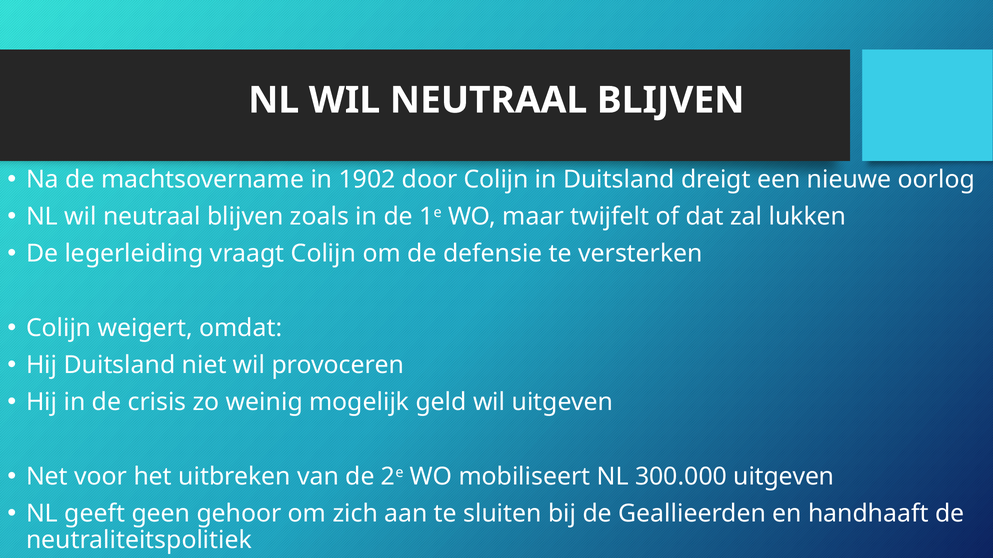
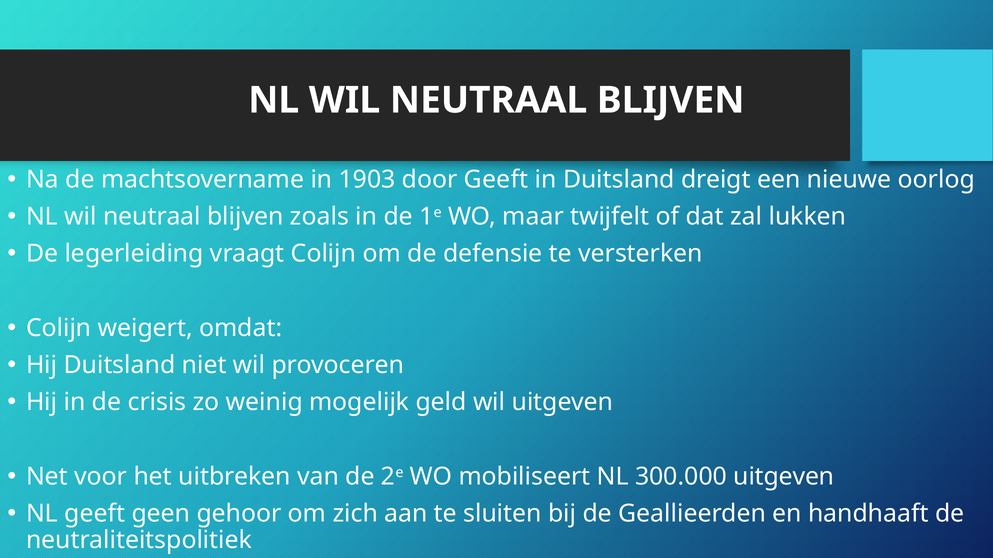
1902: 1902 -> 1903 (367, 180)
door Colijn: Colijn -> Geeft (496, 180)
